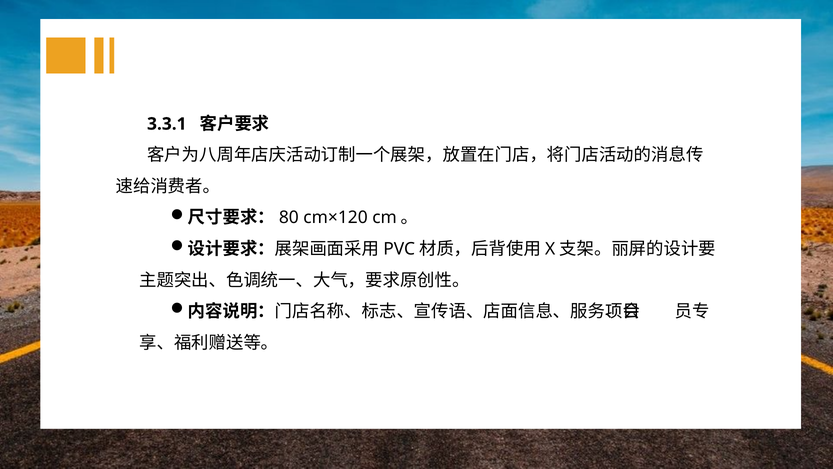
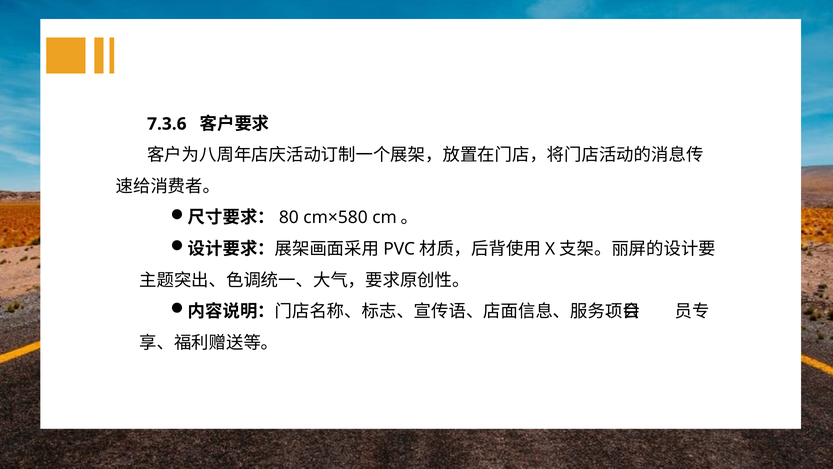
3.3.1: 3.3.1 -> 7.3.6 (167, 124)
cm×120: cm×120 -> cm×580 (336, 218)
